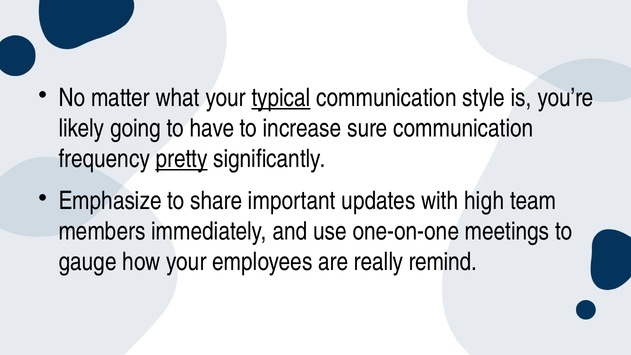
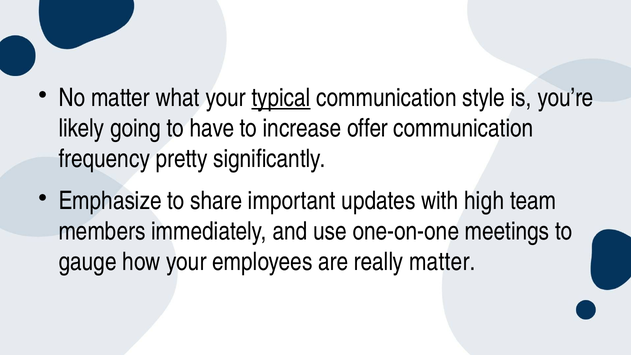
sure: sure -> offer (367, 128)
pretty underline: present -> none (182, 159)
really remind: remind -> matter (443, 262)
